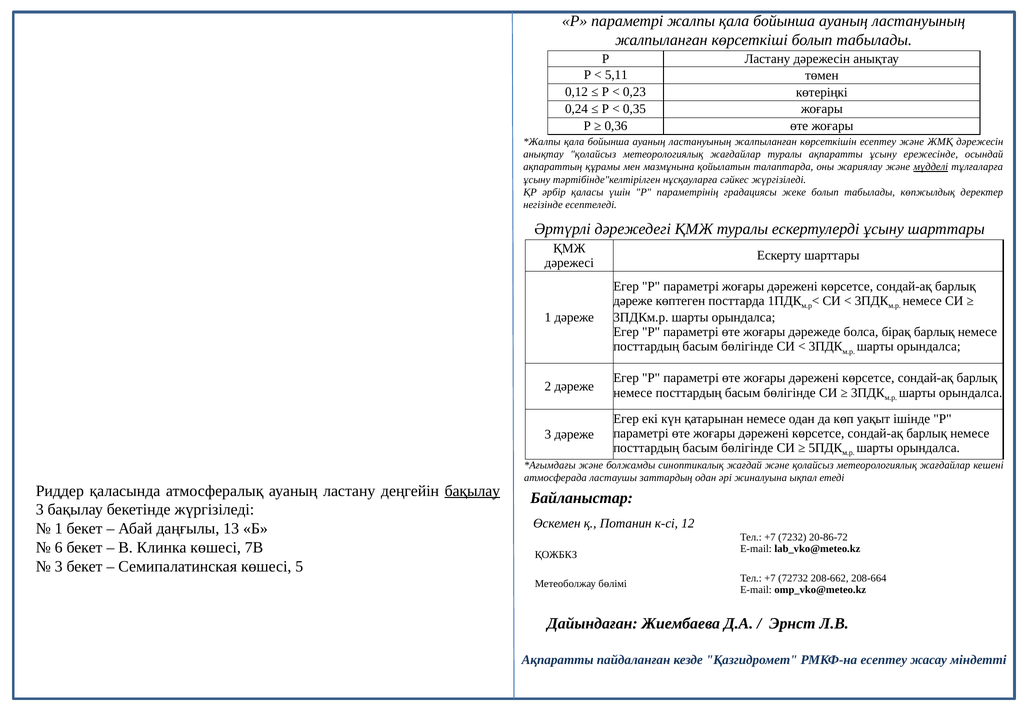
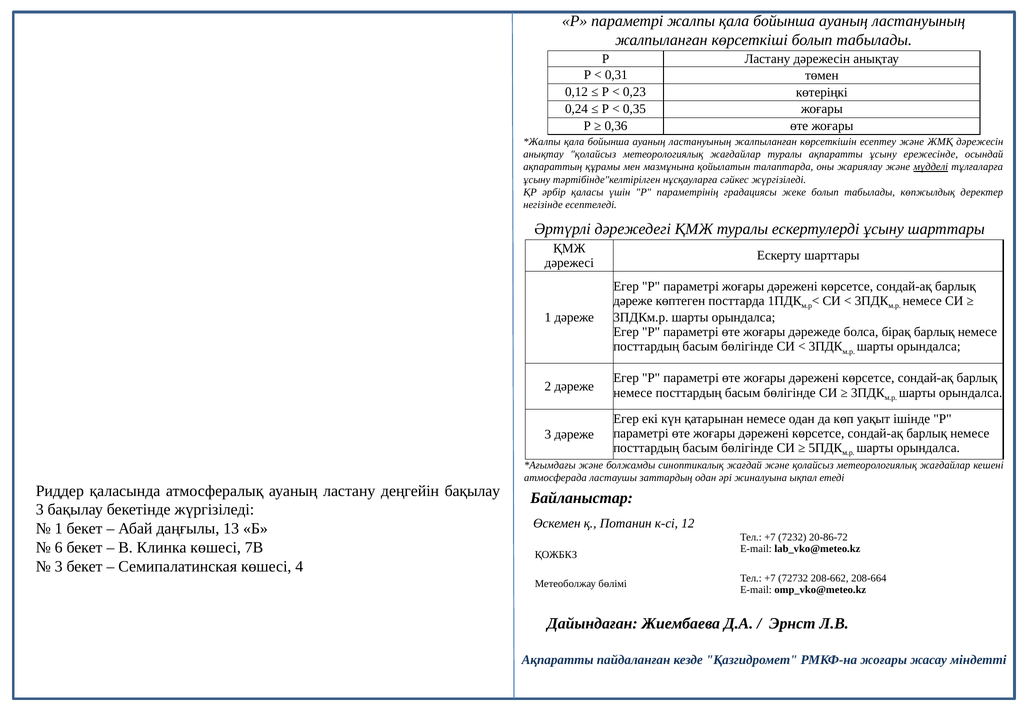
5,11: 5,11 -> 0,31 (616, 75)
бақылау underline: present -> none (472, 491)
5: 5 -> 4 (299, 567)
РМКФ-на есептеу: есептеу -> жоғары (884, 661)
